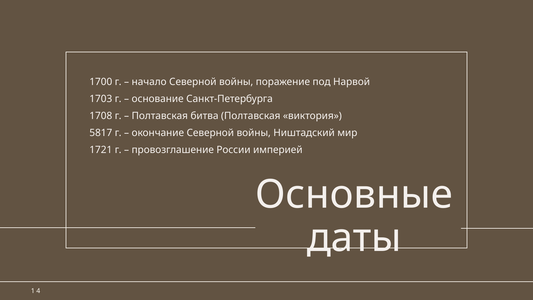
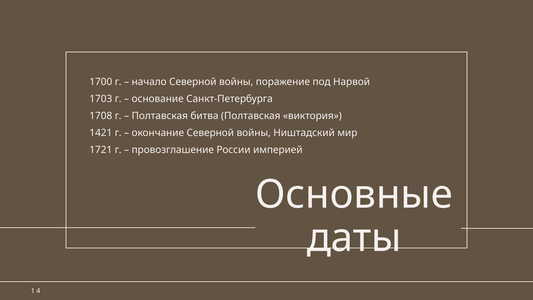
5817: 5817 -> 1421 (101, 133)
